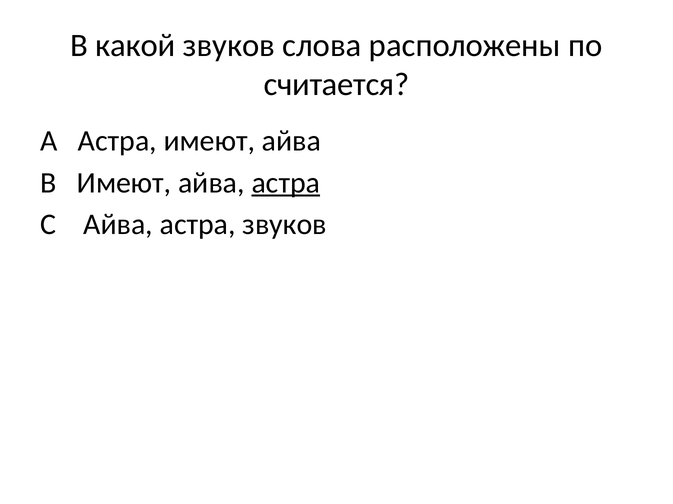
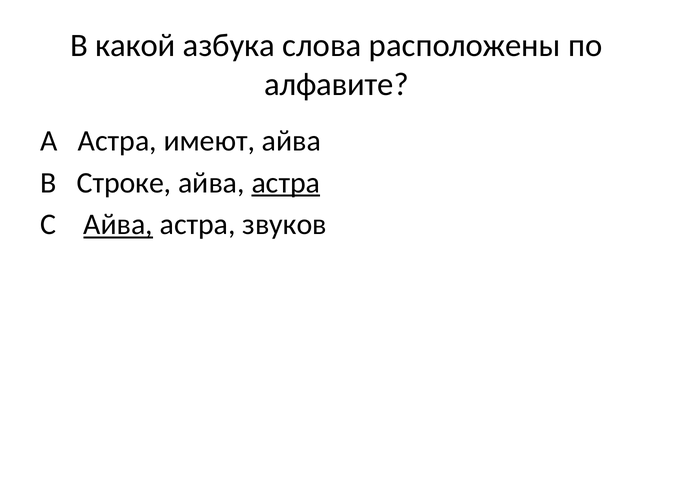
какой звуков: звуков -> азбука (229, 45)
считается: считается -> алфавите (336, 85)
В Имеют: Имеют -> Строке (124, 183)
Айва underline: none -> present (118, 225)
